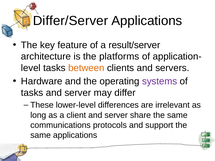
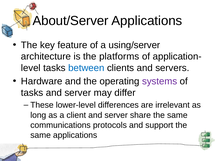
Differ/Server: Differ/Server -> About/Server (71, 21)
result/server: result/server -> using/server (134, 45)
between colour: orange -> blue (86, 68)
